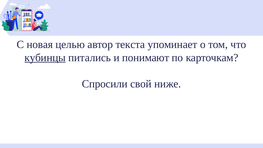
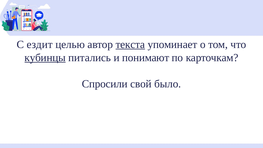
новая: новая -> ездит (40, 44)
текста underline: none -> present (130, 44)
ниже: ниже -> было (168, 84)
